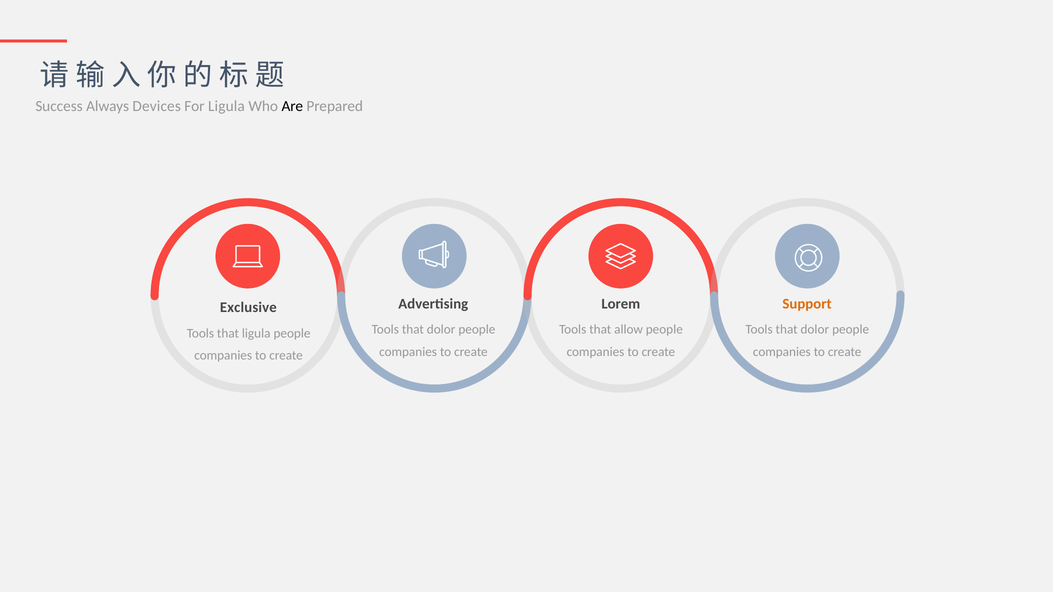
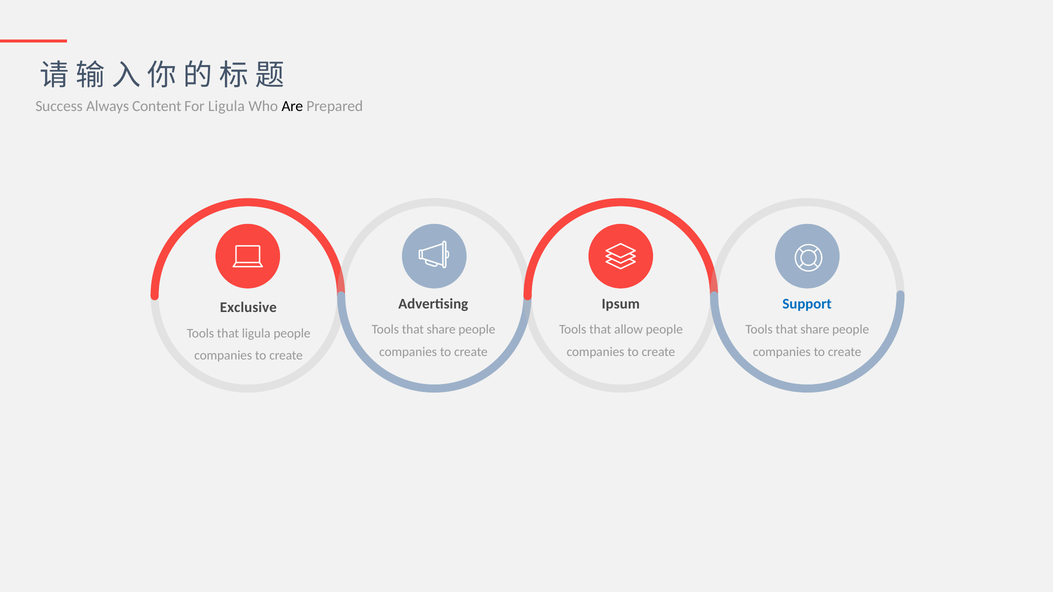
Devices: Devices -> Content (157, 106)
Lorem: Lorem -> Ipsum (621, 304)
Support colour: orange -> blue (807, 304)
dolor: dolor -> share (441, 330)
dolor: dolor -> share (815, 330)
